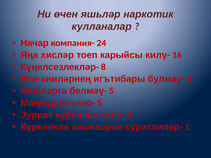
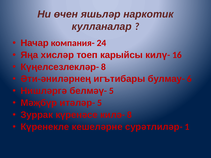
килә- 4: 4 -> 8 (129, 115)
